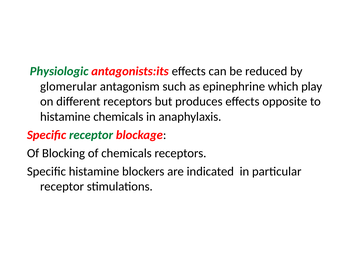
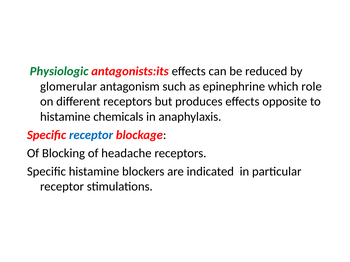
play: play -> role (312, 87)
receptor colour: green -> blue (91, 135)
of chemicals: chemicals -> headache (126, 153)
